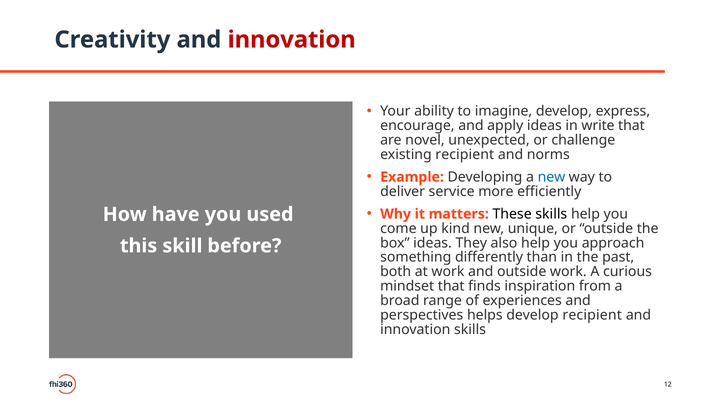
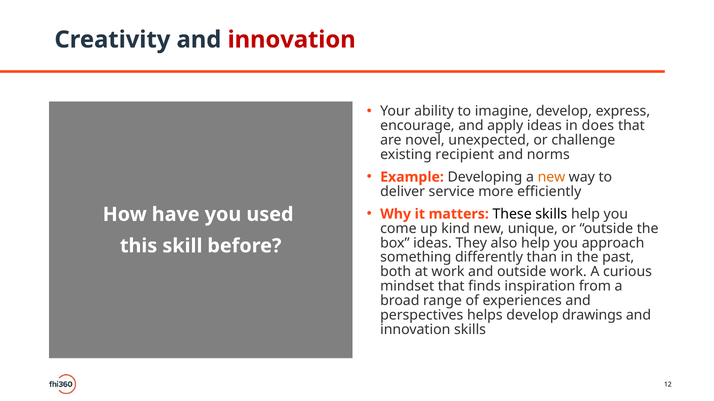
write: write -> does (598, 126)
new colour: blue -> orange (551, 177)
develop recipient: recipient -> drawings (592, 316)
